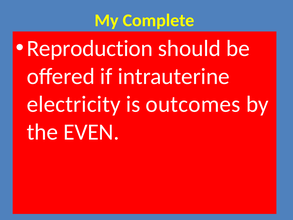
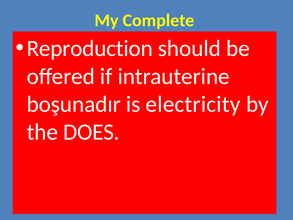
electricity: electricity -> boşunadır (74, 104)
outcomes: outcomes -> electricity (193, 104)
EVEN: EVEN -> DOES (91, 132)
